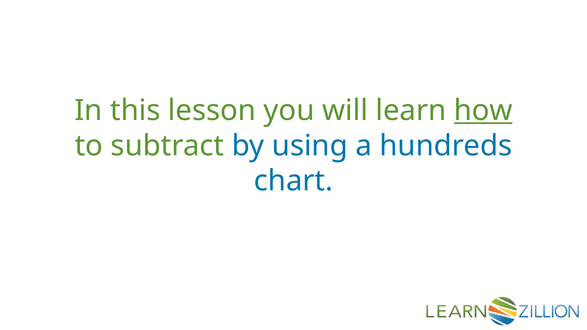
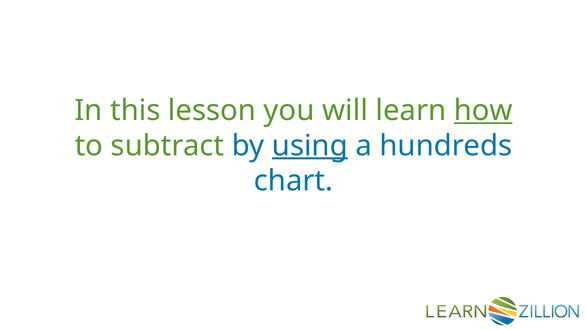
using underline: none -> present (310, 146)
